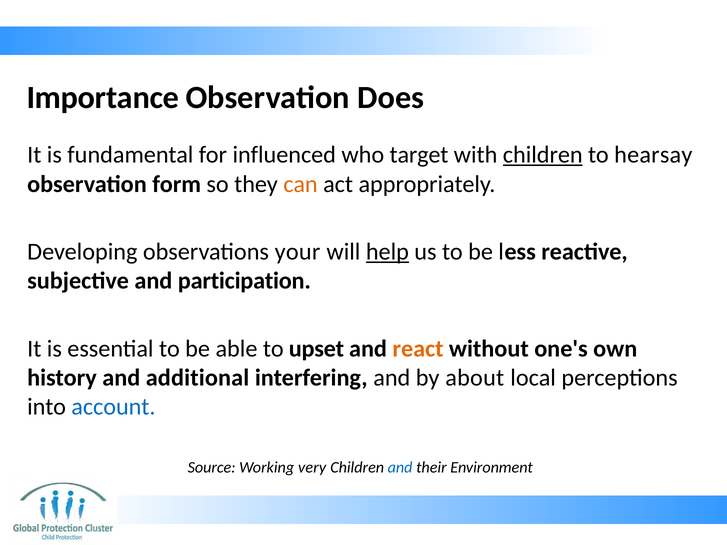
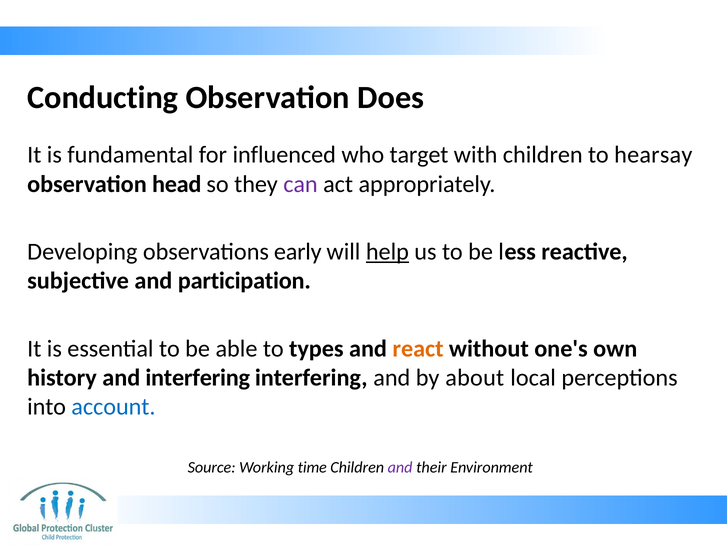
Importance: Importance -> Conducting (103, 97)
children underline: present -> none (543, 155)
form: form -> head (177, 184)
can colour: orange -> purple (301, 184)
your: your -> early (298, 252)
upset: upset -> types (316, 349)
and additional: additional -> interfering (198, 378)
very: very -> time (312, 468)
and colour: blue -> purple (400, 468)
